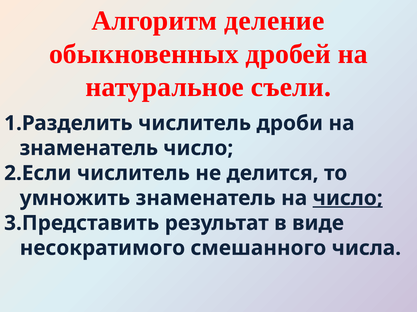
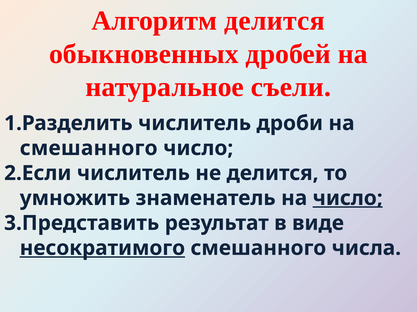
Алгоритм деление: деление -> делится (274, 21)
знаменатель: знаменатель -> смешанного (89, 149)
несократимого underline: none -> present (102, 249)
